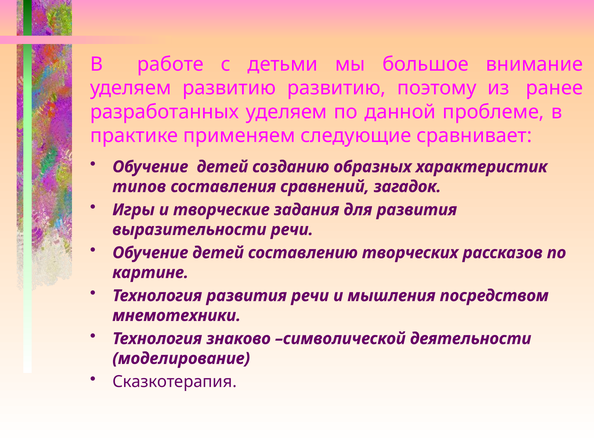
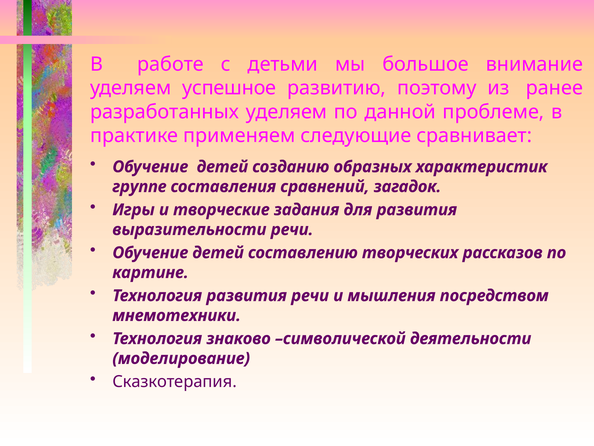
уделяем развитию: развитию -> успешное (229, 88)
типов: типов -> группе (139, 186)
